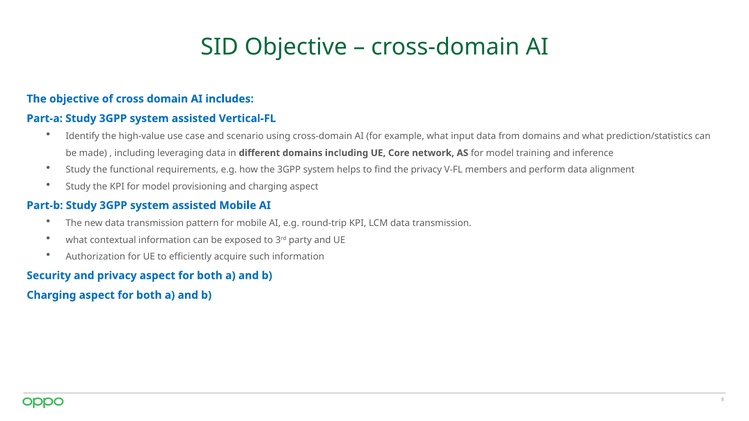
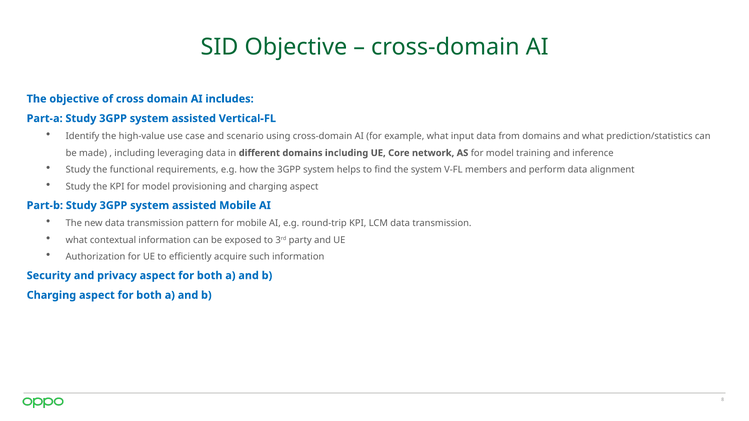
the privacy: privacy -> system (426, 170)
